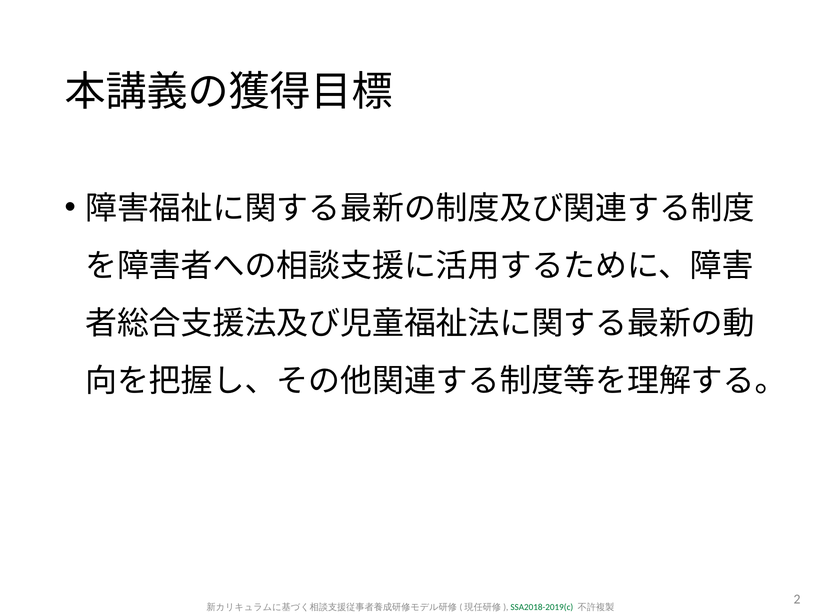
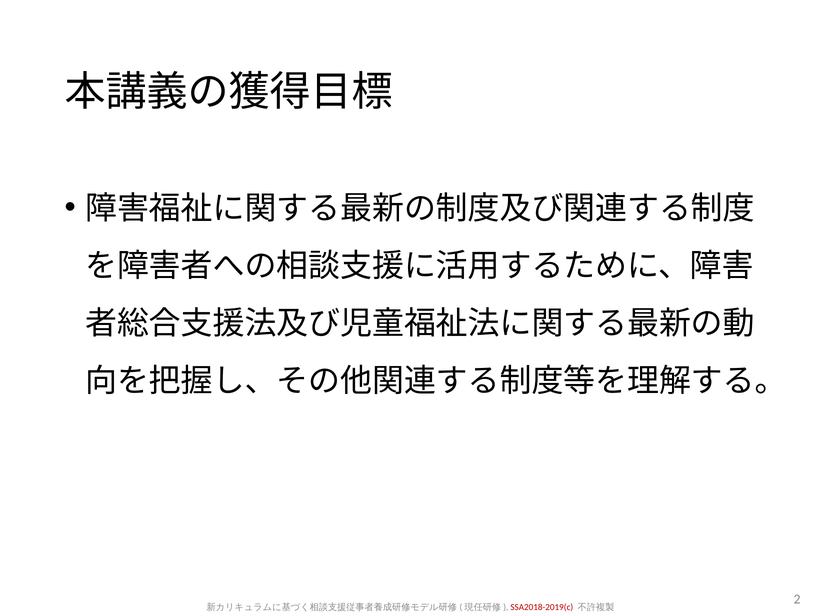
SSA2018-2019(c colour: green -> red (542, 607)
